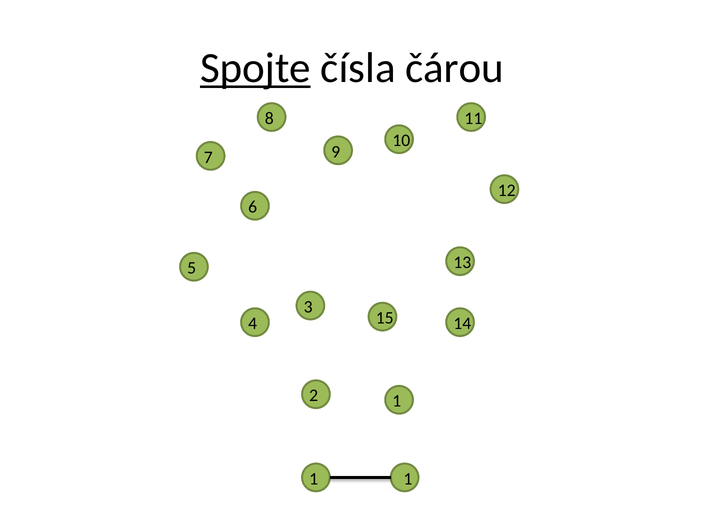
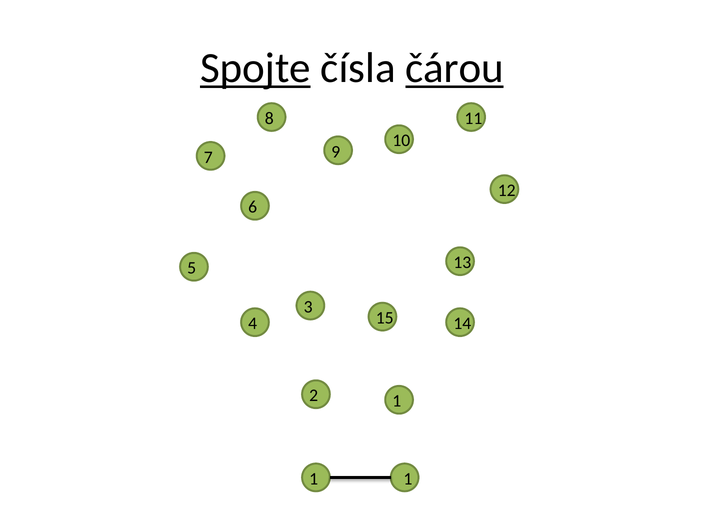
čárou underline: none -> present (455, 68)
